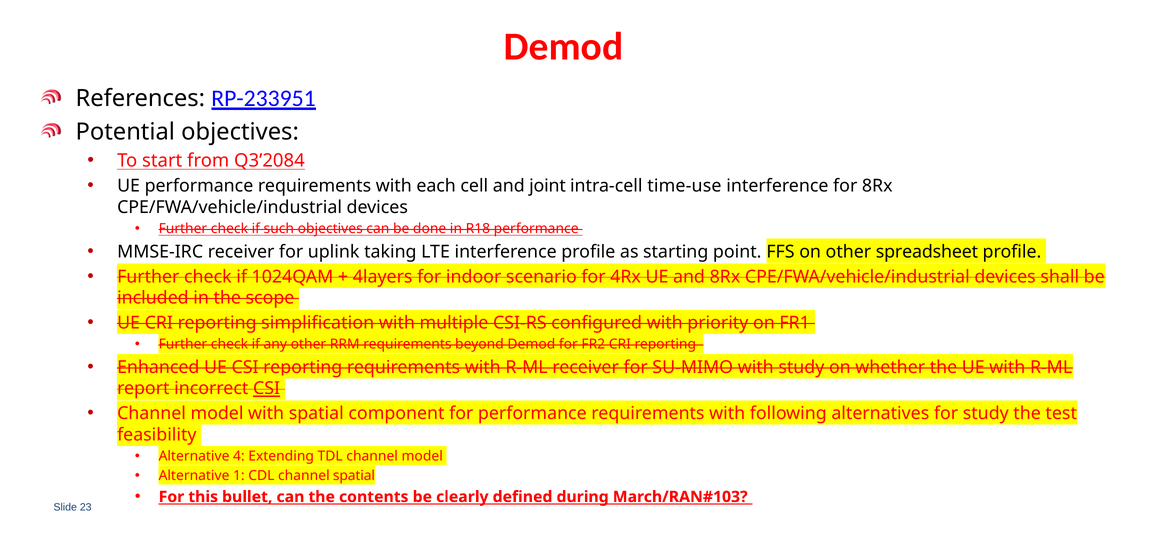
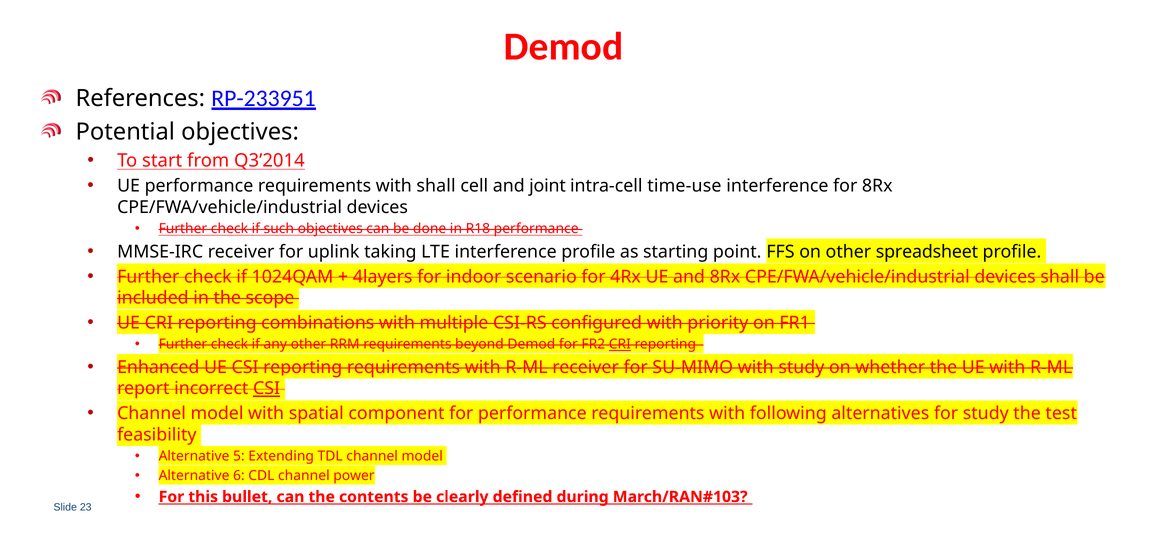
Q3’2084: Q3’2084 -> Q3’2014 (269, 161)
with each: each -> shall (436, 186)
simplification: simplification -> combinations (318, 323)
CRI underline: none -> present (620, 345)
4: 4 -> 5 (239, 457)
1: 1 -> 6 (239, 476)
channel spatial: spatial -> power (354, 476)
